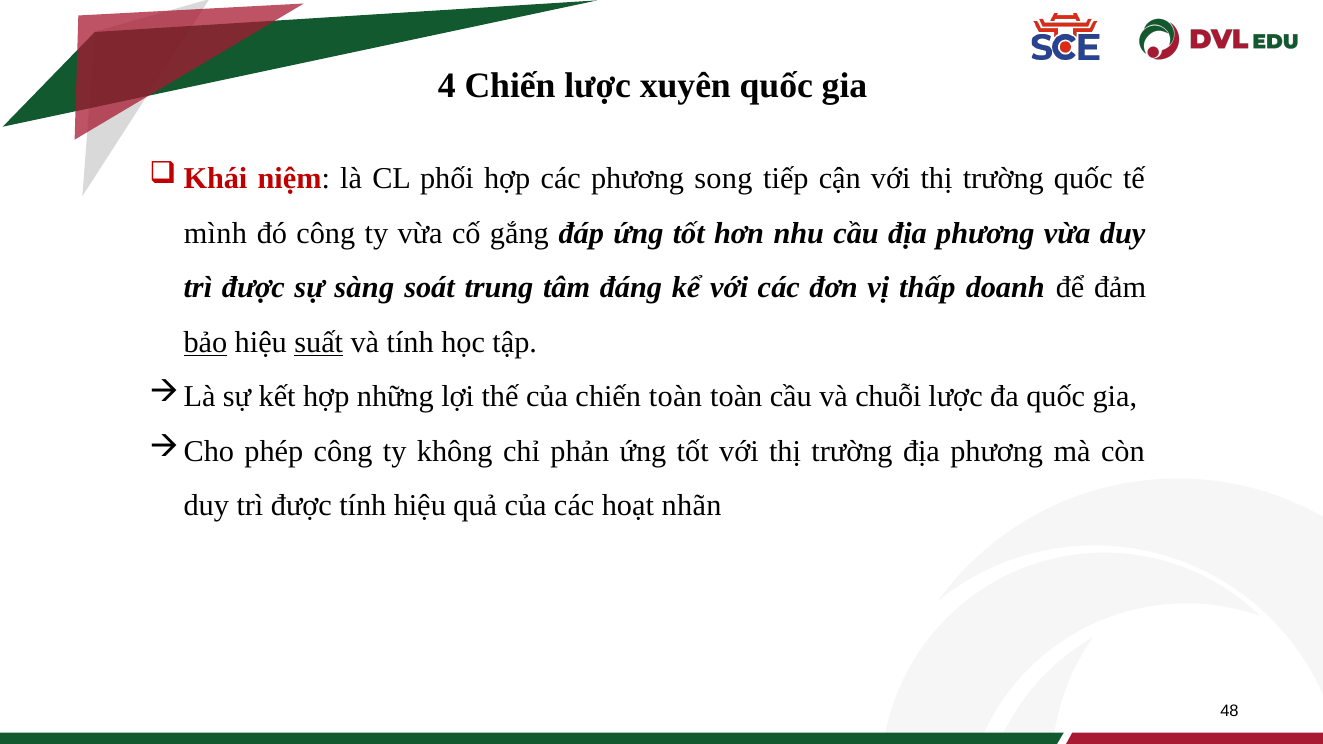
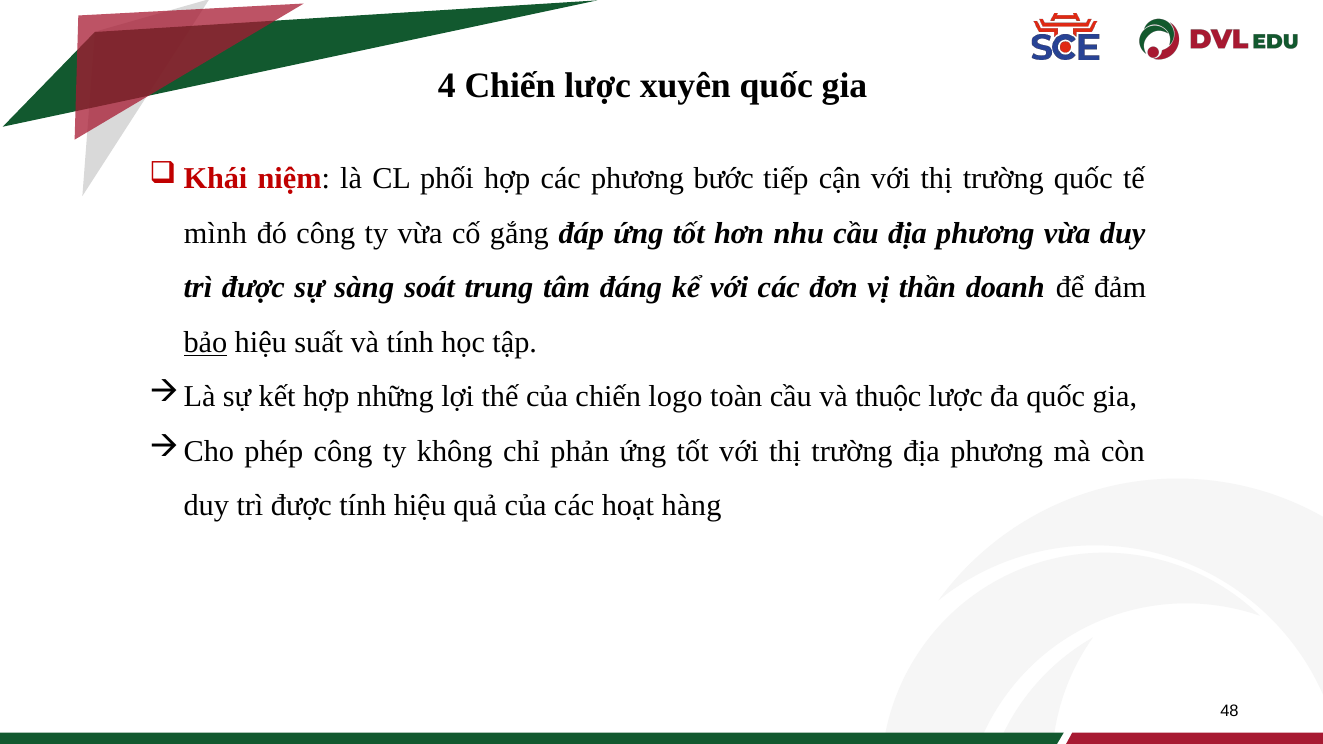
song: song -> bước (724, 179)
thấp: thấp -> thần (927, 288)
suất underline: present -> none (319, 343)
chiến toàn: toàn -> logo (676, 397)
chuỗi: chuỗi -> thuộc (888, 397)
nhãn: nhãn -> hàng (692, 506)
